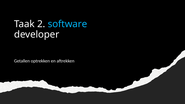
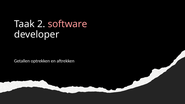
software colour: light blue -> pink (67, 24)
